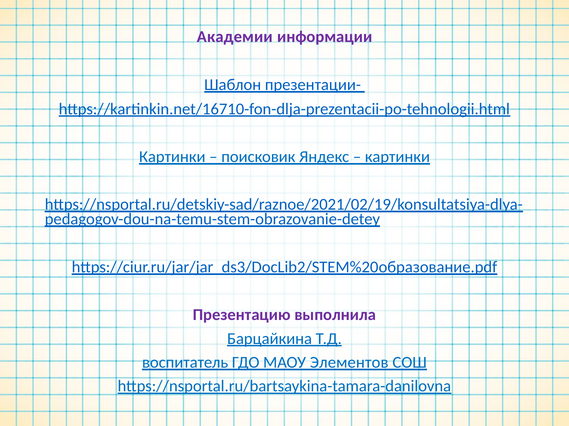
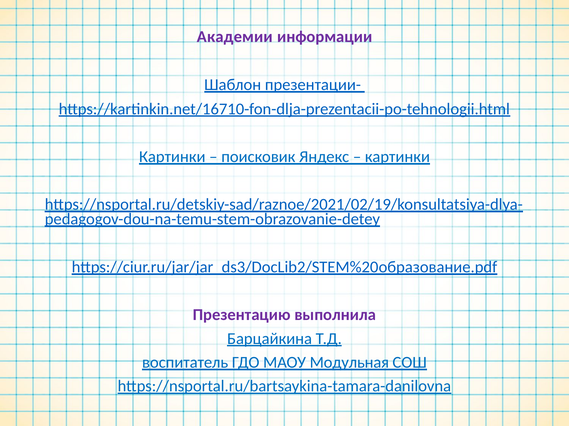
Элементов: Элементов -> Модульная (349, 363)
